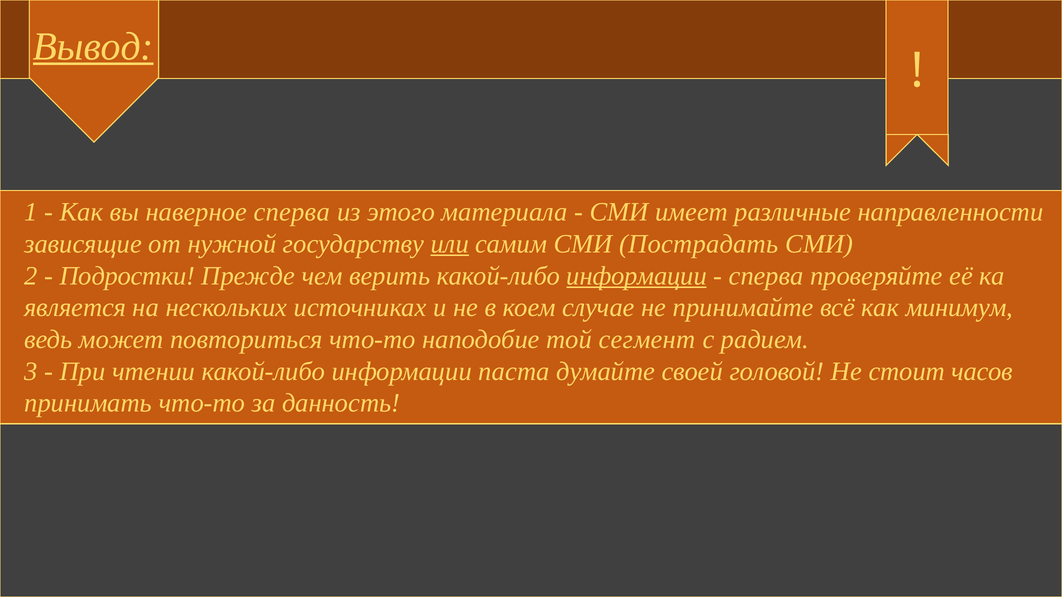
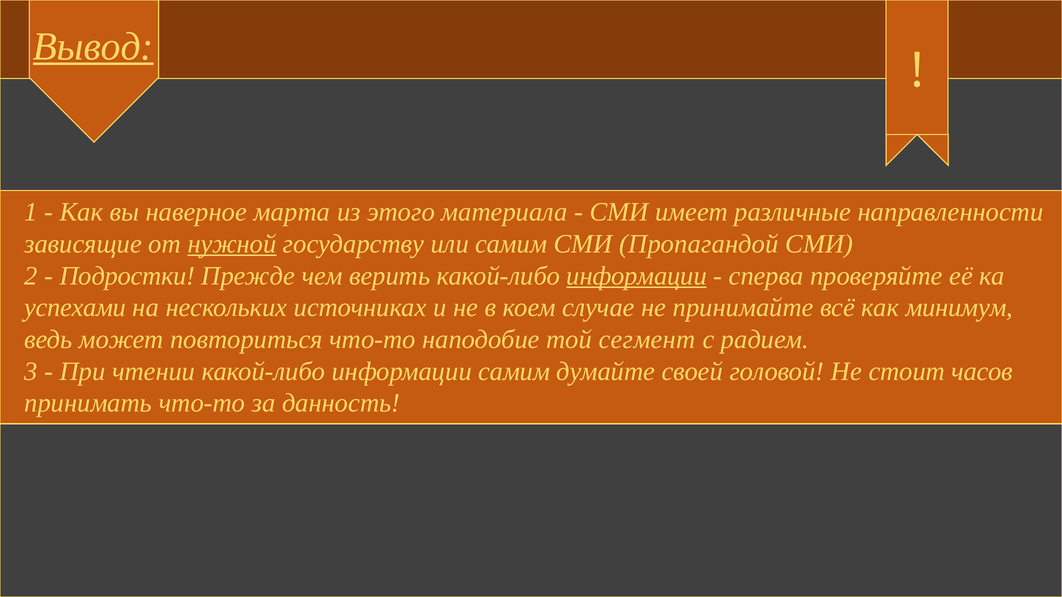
наверное сперва: сперва -> марта (292, 212)
нужной underline: none -> present (232, 244)
или underline: present -> none (450, 244)
Пострадать: Пострадать -> Пропагандой (699, 244)
является: является -> успехами (75, 308)
информации паста: паста -> самим (514, 372)
